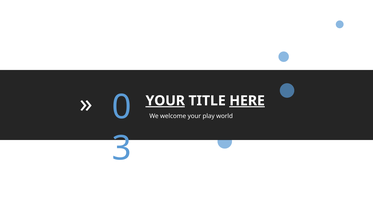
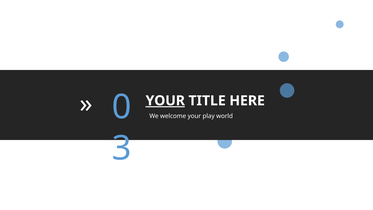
HERE underline: present -> none (247, 101)
